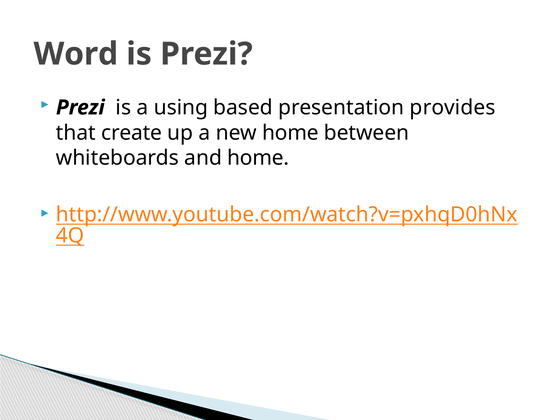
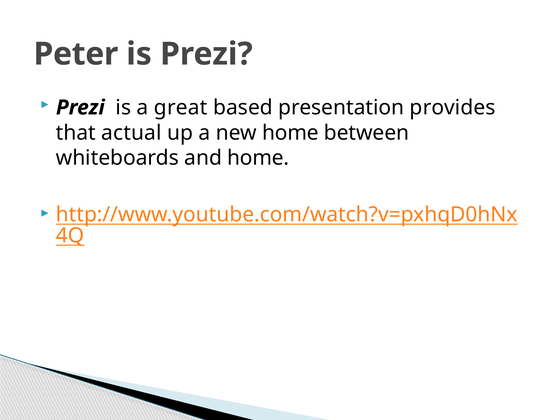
Word: Word -> Peter (76, 54)
using: using -> great (181, 108)
create: create -> actual (131, 133)
